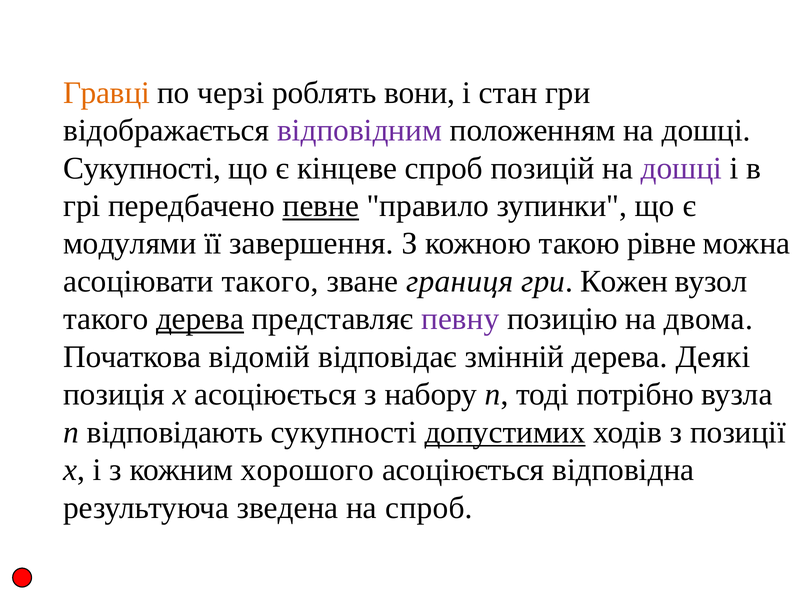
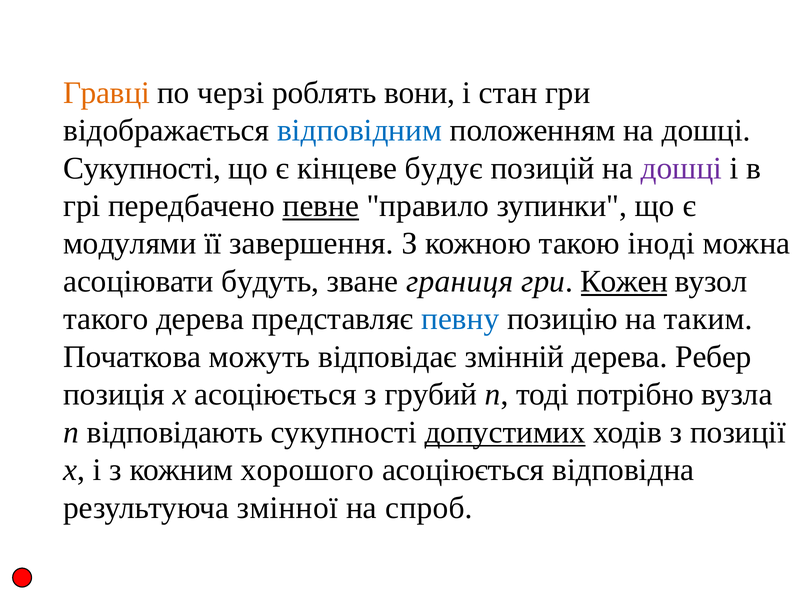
відповідним colour: purple -> blue (360, 130)
кінцеве спроб: спроб -> будує (444, 168)
рівне: рівне -> іноді (661, 244)
асоціювати такого: такого -> будуть (270, 281)
Кожен underline: none -> present (624, 281)
дерева underline: present -> none (200, 319)
певну colour: purple -> blue (460, 319)
двома: двома -> таким (708, 319)
відомій: відомій -> можуть (260, 357)
Деякі: Деякі -> Ребер (713, 357)
набору: набору -> грубий (431, 395)
зведена: зведена -> змінної (287, 508)
